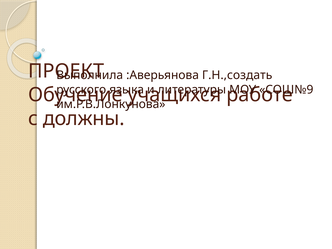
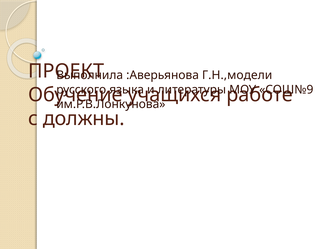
Г.Н.,создать: Г.Н.,создать -> Г.Н.,модели (237, 75)
